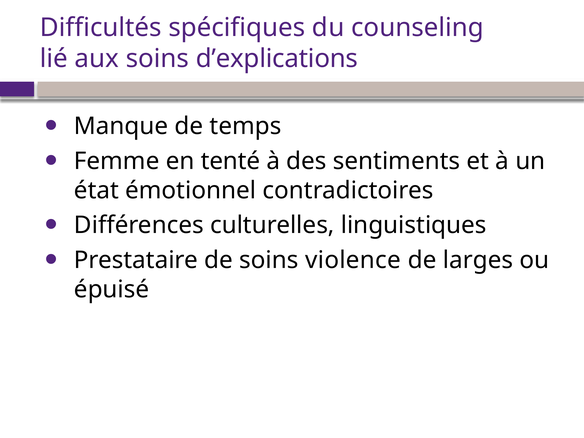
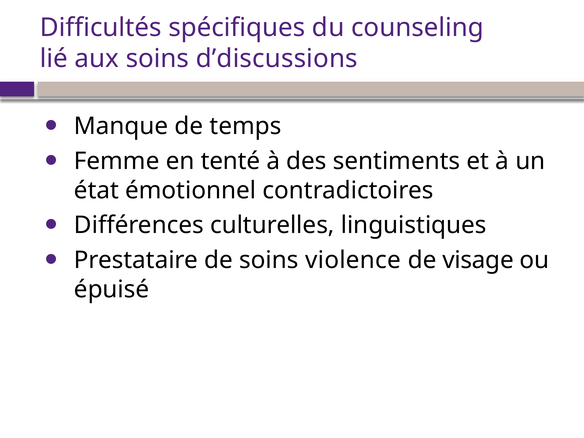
d’explications: d’explications -> d’discussions (277, 59)
larges: larges -> visage (478, 260)
